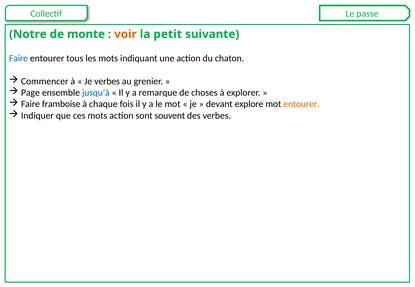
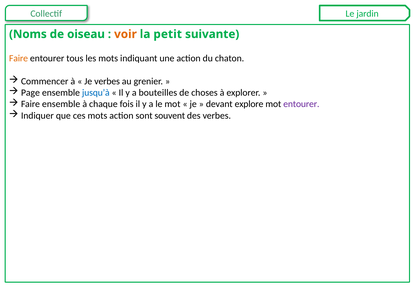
passe: passe -> jardin (368, 14)
Notre: Notre -> Noms (28, 34)
monte: monte -> oiseau (86, 34)
Faire colour: blue -> orange (18, 58)
remarque: remarque -> bouteilles (158, 93)
Faire framboise: framboise -> ensemble (61, 104)
entourer colour: orange -> purple (301, 104)
